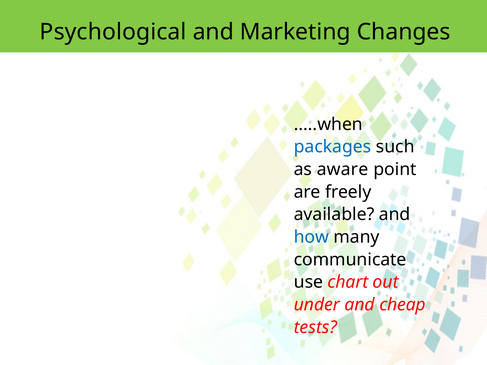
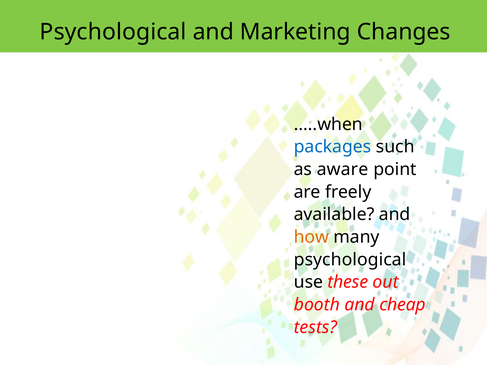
how colour: blue -> orange (311, 237)
communicate: communicate -> psychological (350, 260)
chart: chart -> these (348, 282)
under: under -> booth (317, 305)
